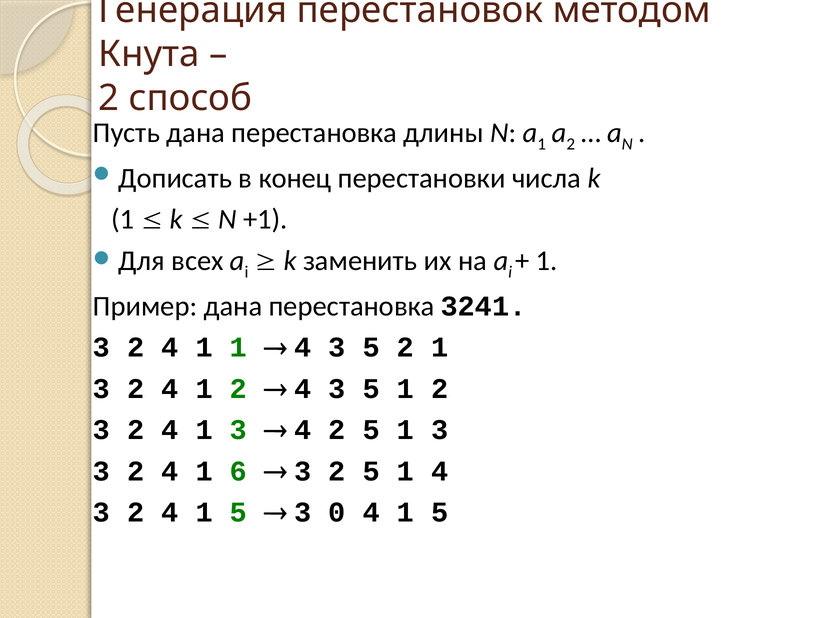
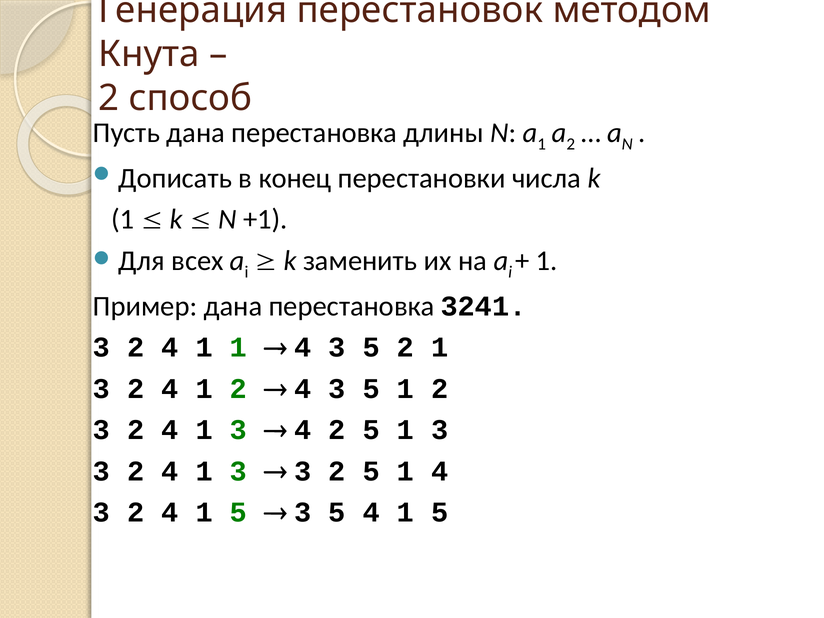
6: 6 -> 3 (239, 471)
0: 0 -> 5 (337, 512)
